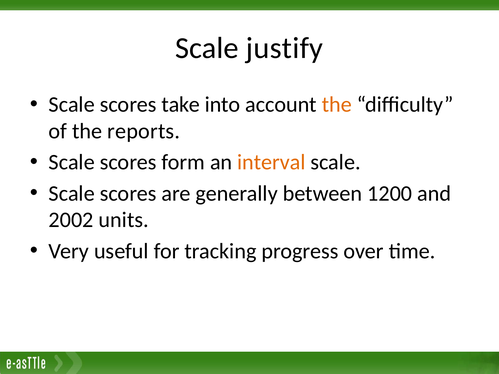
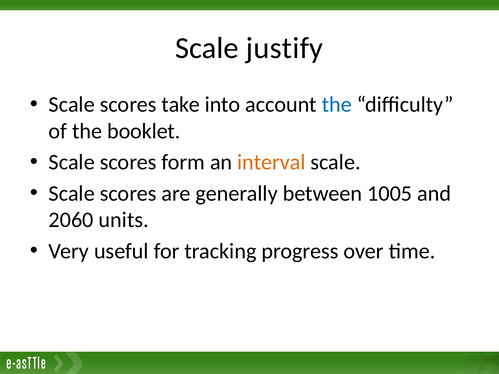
the colour: orange -> blue (337, 105)
reports: reports -> booklet (144, 131)
1200: 1200 -> 1005 (390, 193)
2002: 2002 -> 2060 (71, 220)
